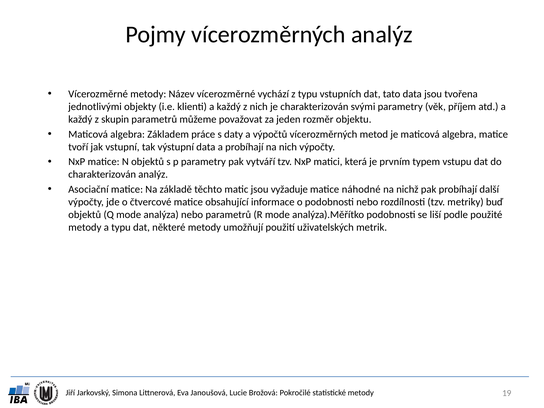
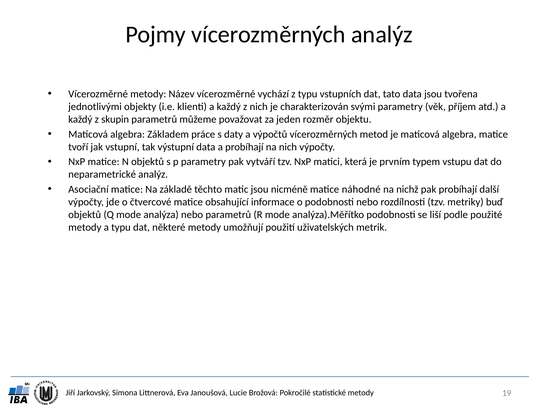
charakterizován: charakterizován -> neparametrické (102, 174)
vyžaduje: vyžaduje -> nicméně (289, 189)
